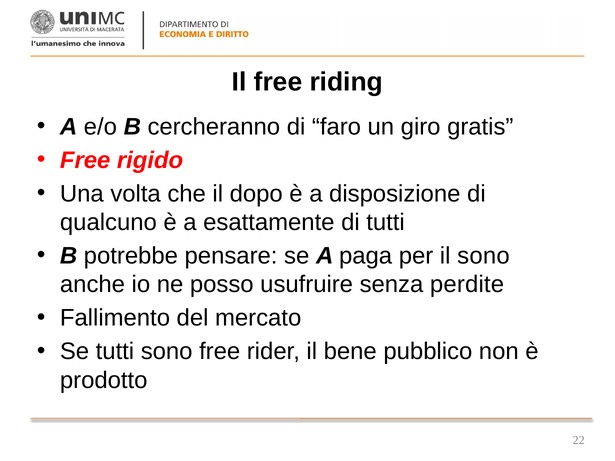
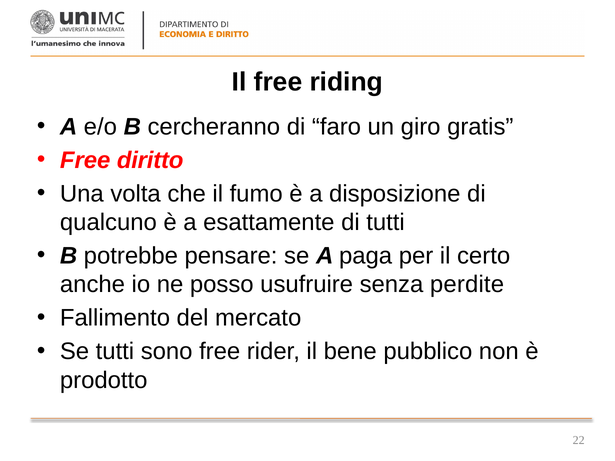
rigido: rigido -> diritto (150, 160)
dopo: dopo -> fumo (256, 194)
il sono: sono -> certo (484, 256)
